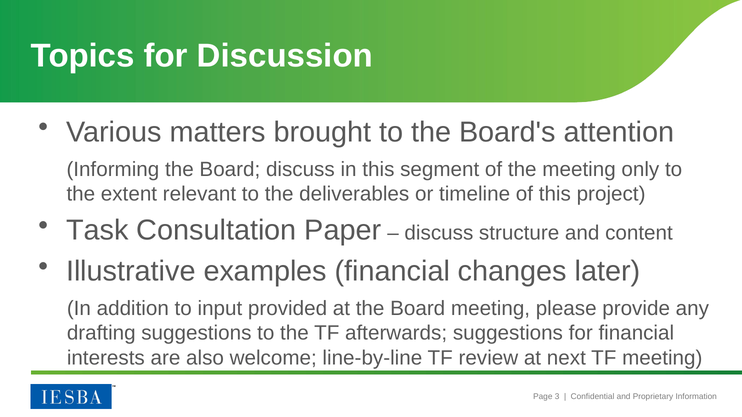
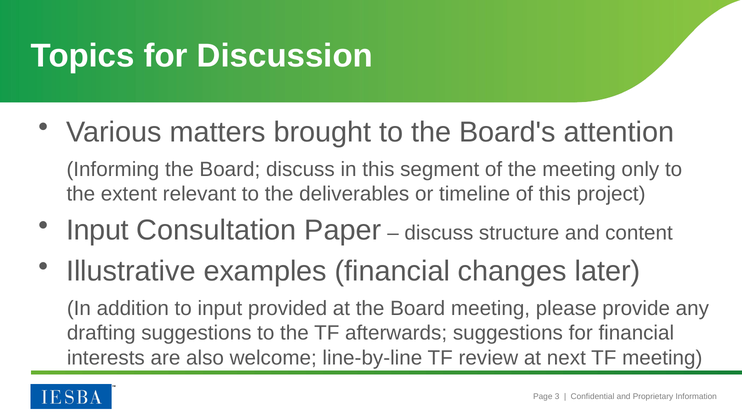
Task: Task -> Input (97, 231)
